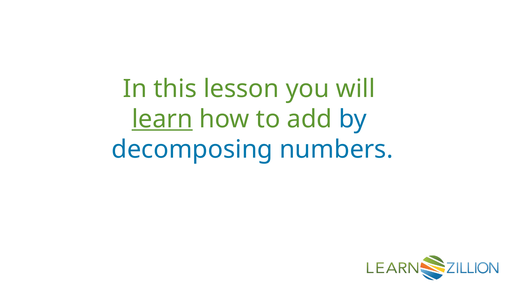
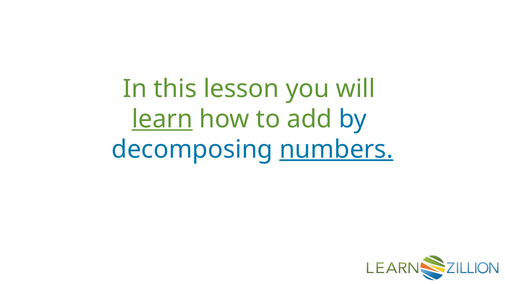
numbers underline: none -> present (336, 149)
